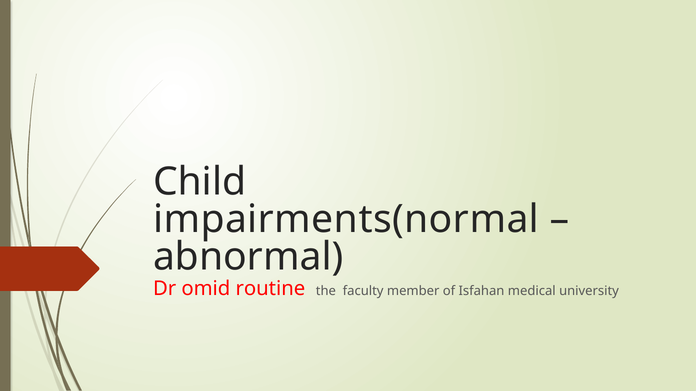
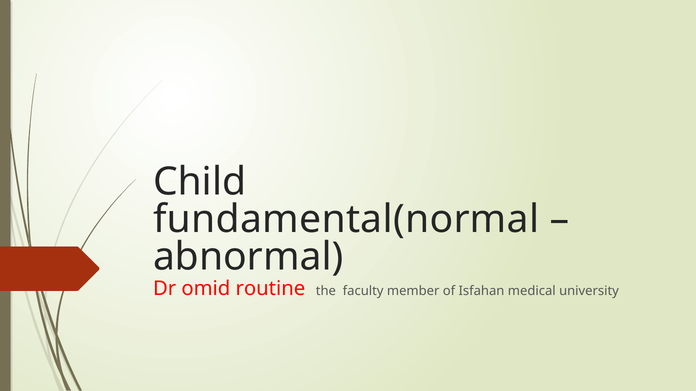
impairments(normal: impairments(normal -> fundamental(normal (346, 220)
